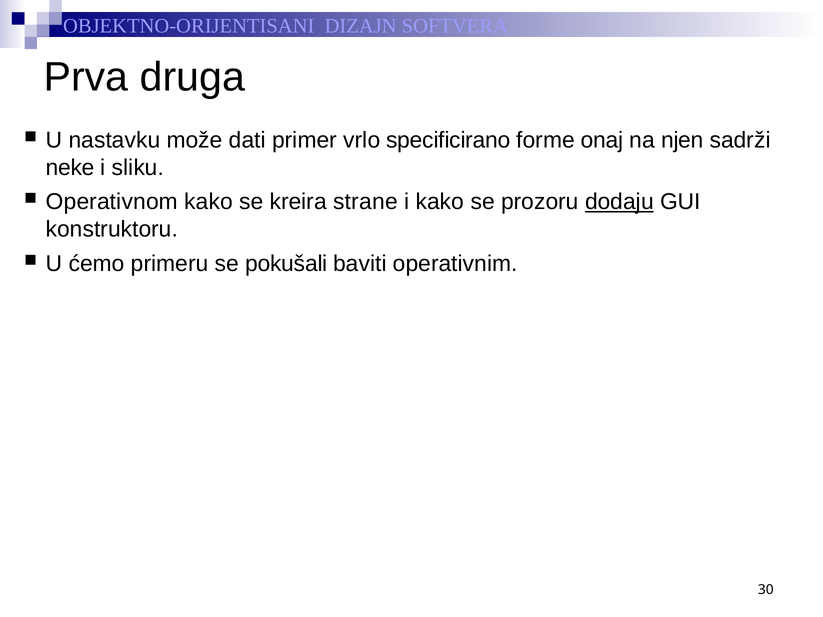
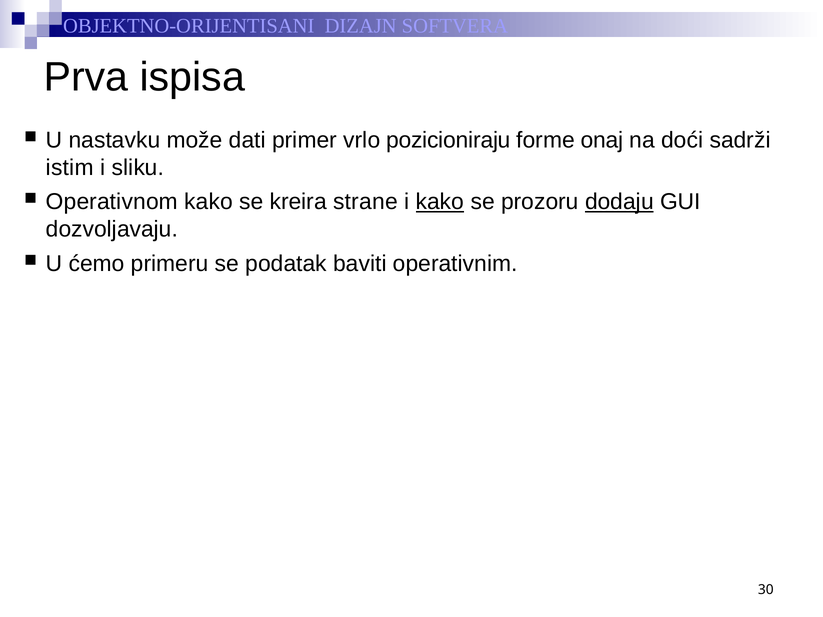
druga: druga -> ispisa (192, 77)
specificirano: specificirano -> pozicioniraju (448, 140)
njen: njen -> doći (682, 140)
neke: neke -> istim (70, 168)
kako underline: none -> present (440, 202)
konstruktoru: konstruktoru -> dozvoljavaju (112, 229)
pokušali: pokušali -> podatak (286, 264)
